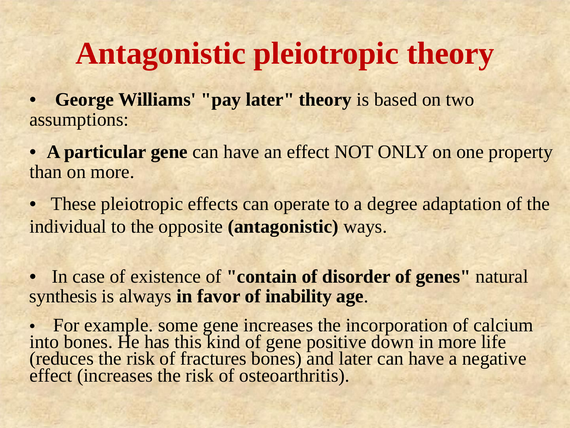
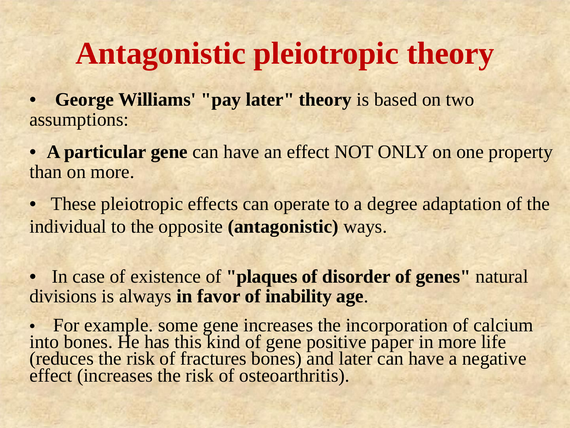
contain: contain -> plaques (262, 276)
synthesis: synthesis -> divisions (63, 296)
down: down -> paper (393, 342)
